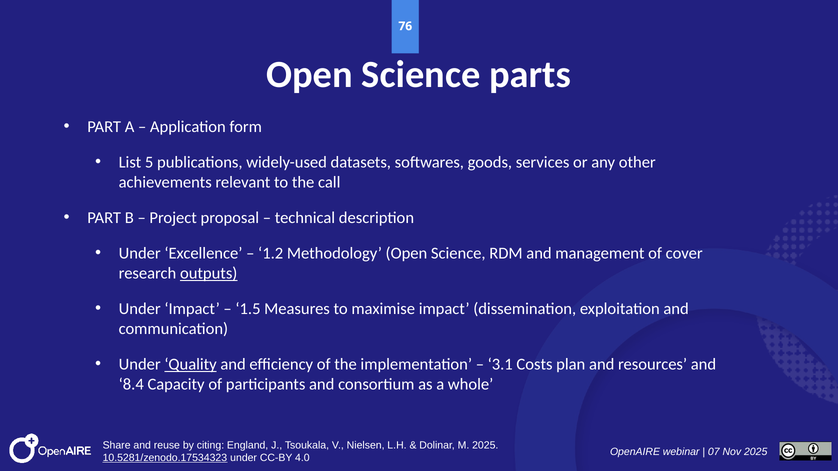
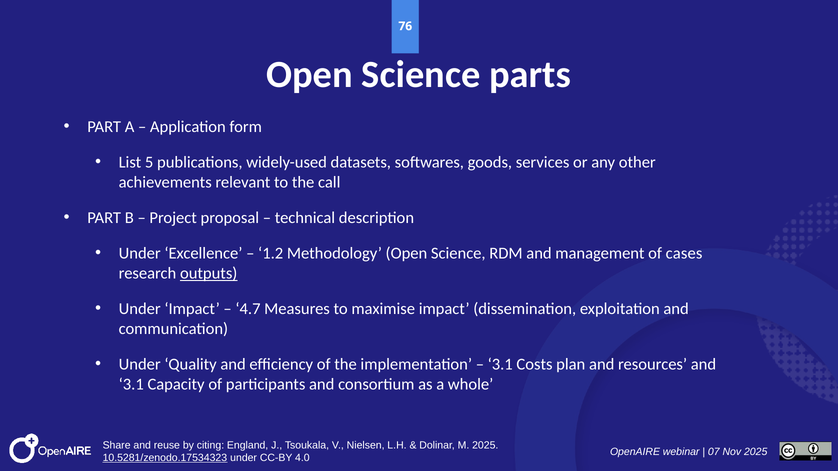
cover: cover -> cases (684, 254)
1.5: 1.5 -> 4.7 (248, 309)
Quality underline: present -> none (191, 365)
8.4: 8.4 -> 3.1 (131, 385)
